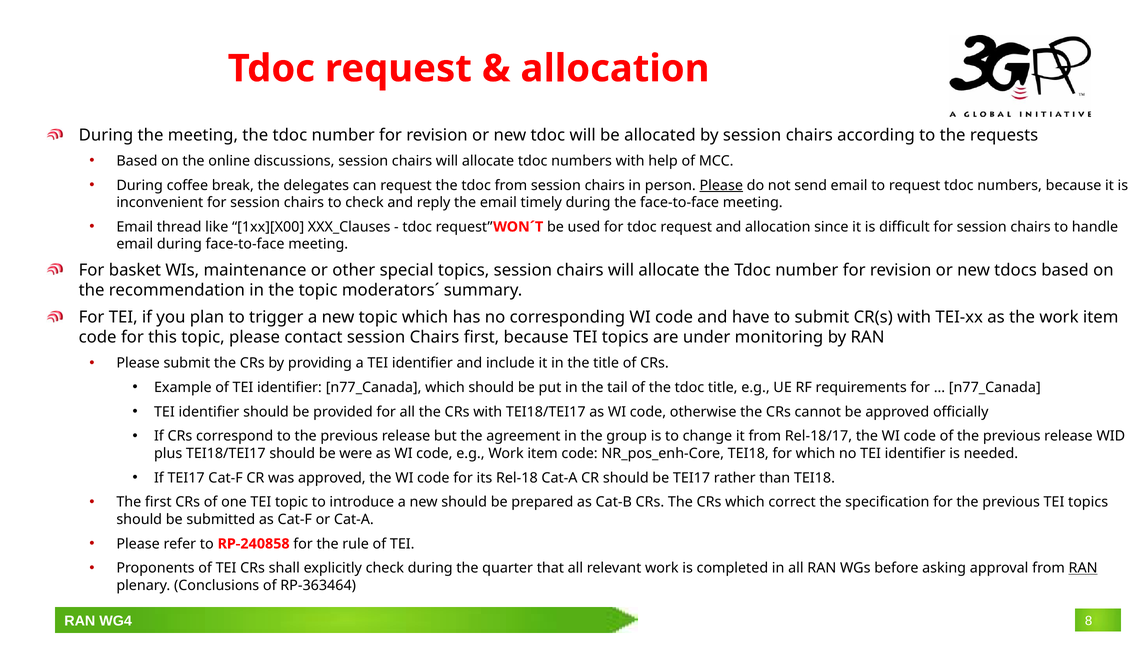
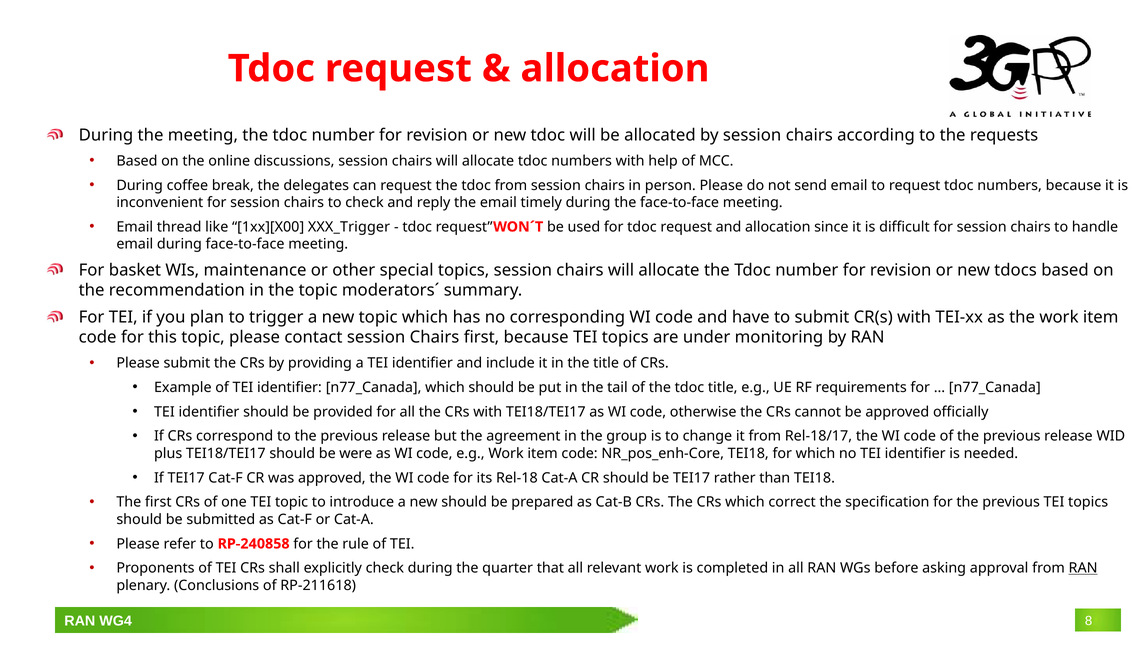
Please underline: present -> none (721, 185)
XXX_Clauses: XXX_Clauses -> XXX_Trigger (349, 227)
RP-363464: RP-363464 -> RP-211618 (318, 586)
